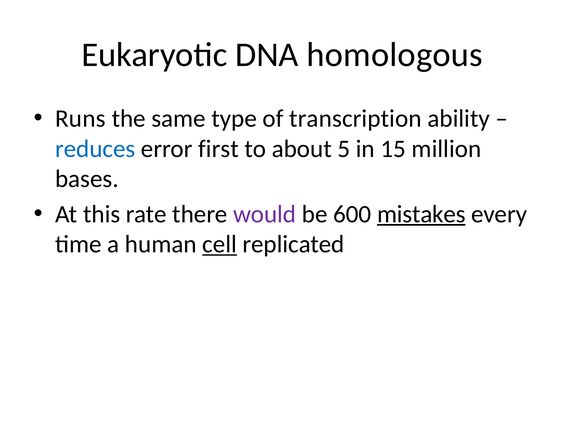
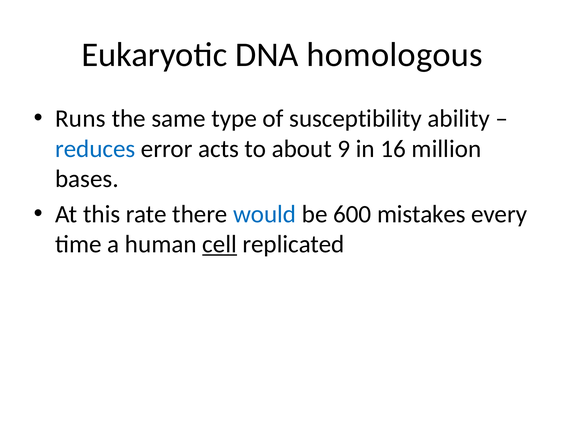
transcription: transcription -> susceptibility (356, 119)
first: first -> acts (219, 149)
5: 5 -> 9 (344, 149)
15: 15 -> 16 (393, 149)
would colour: purple -> blue (265, 214)
mistakes underline: present -> none (421, 214)
